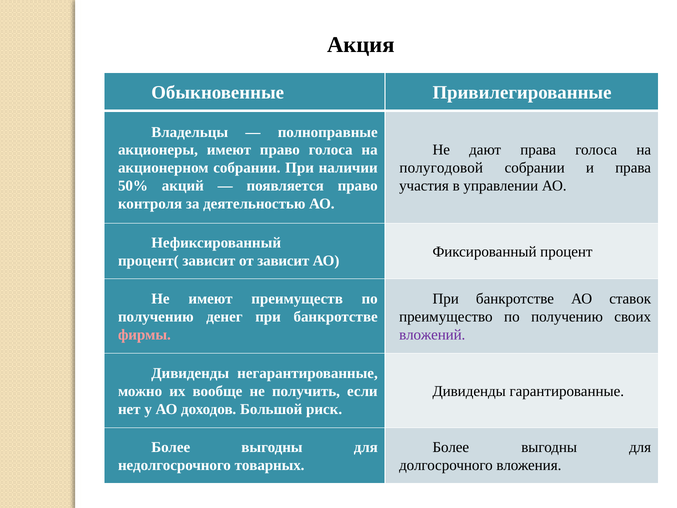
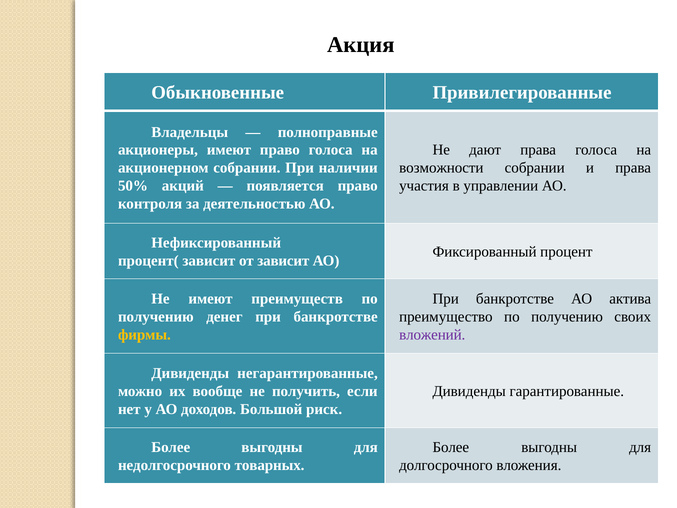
полугодовой: полугодовой -> возможности (441, 168)
ставок: ставок -> актива (630, 299)
фирмы colour: pink -> yellow (144, 334)
